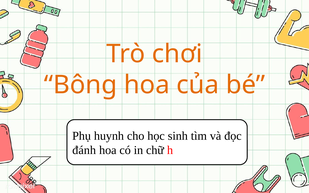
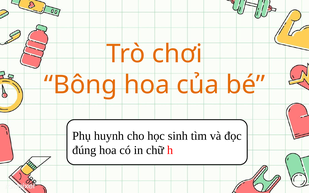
đánh: đánh -> đúng (84, 150)
